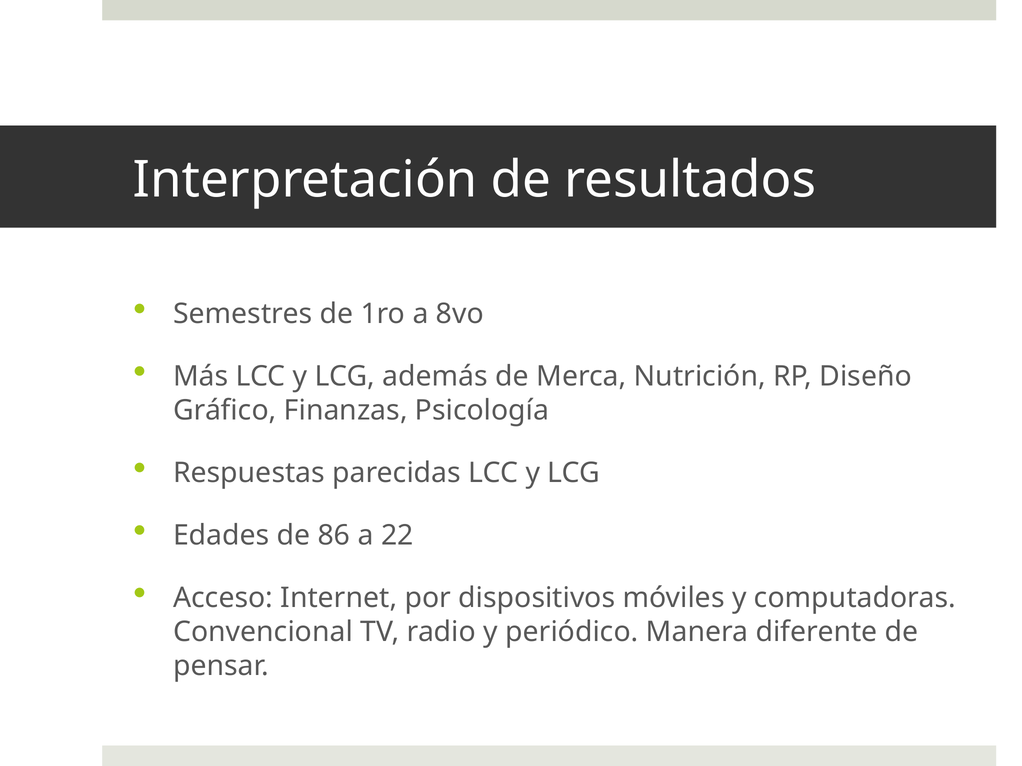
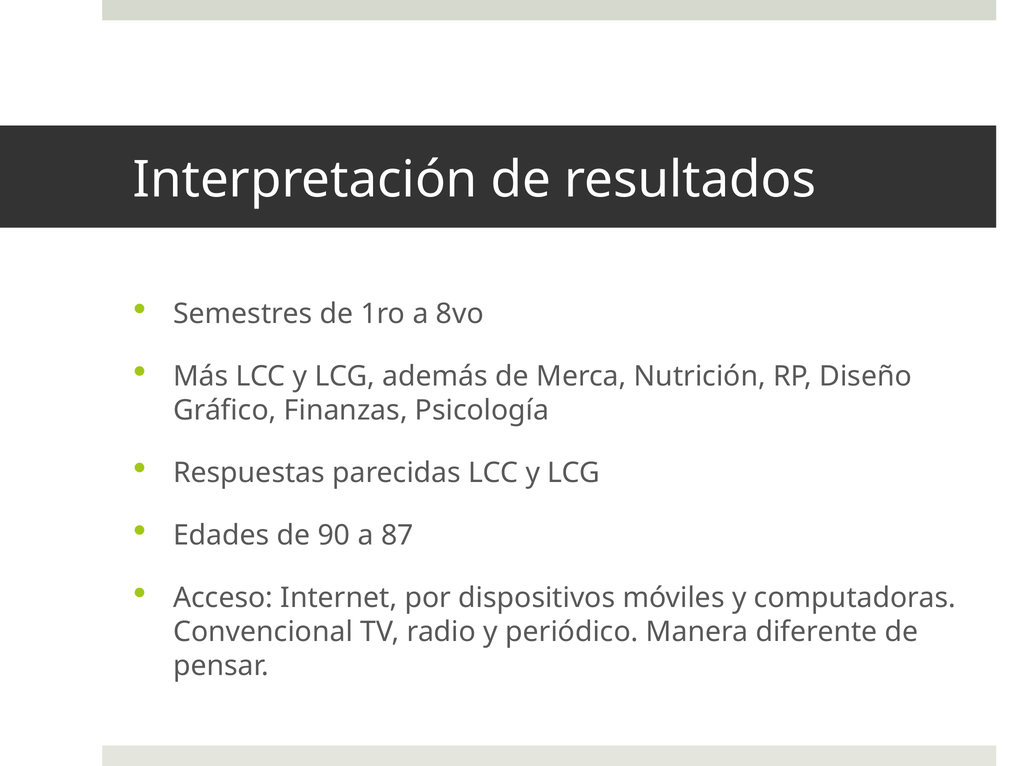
86: 86 -> 90 (334, 536)
22: 22 -> 87 (397, 536)
